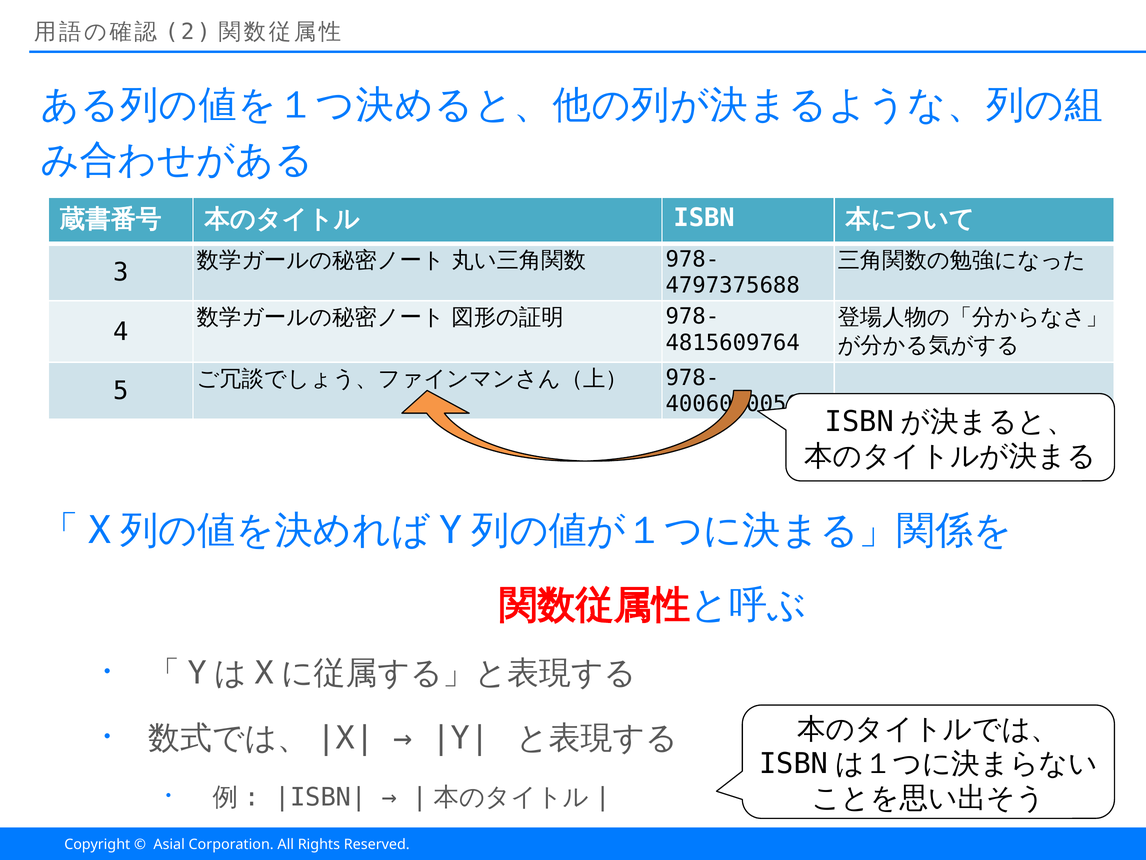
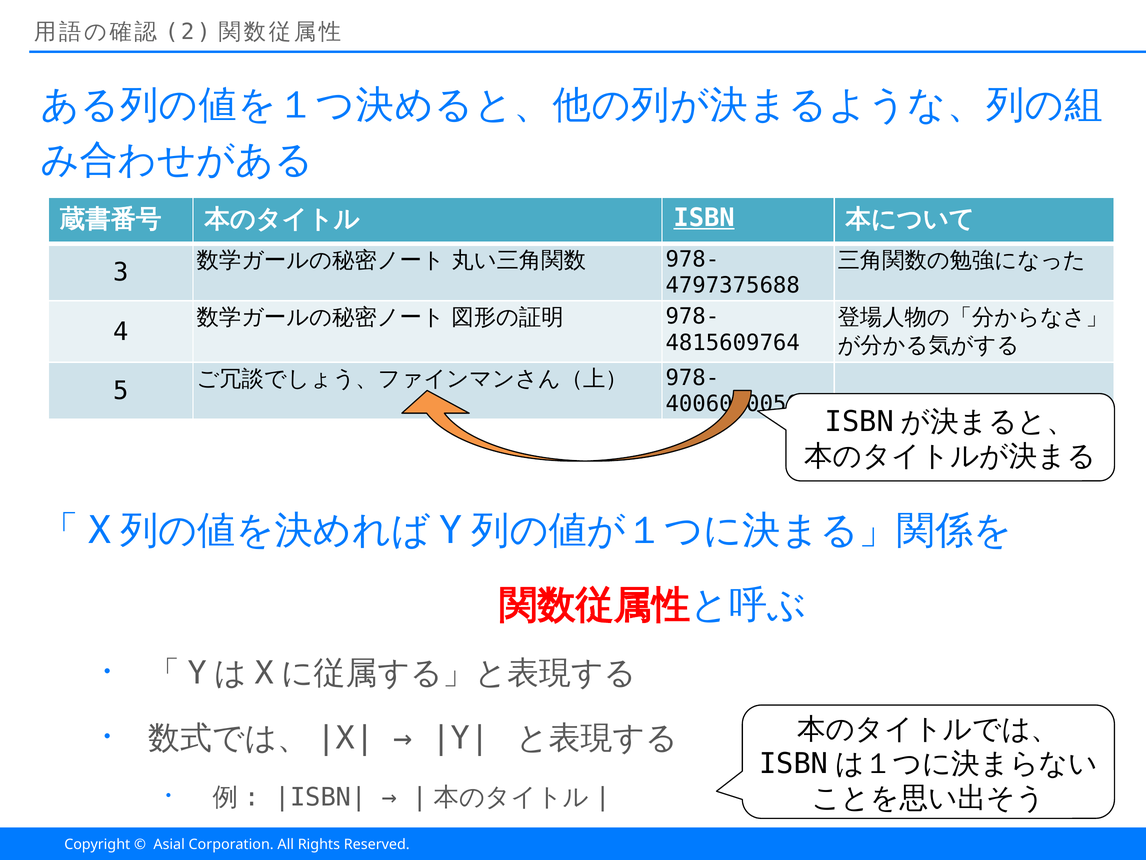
ISBN underline: none -> present (704, 218)
